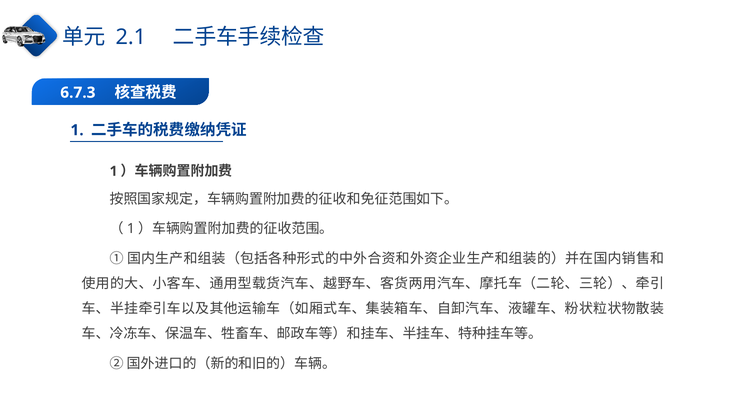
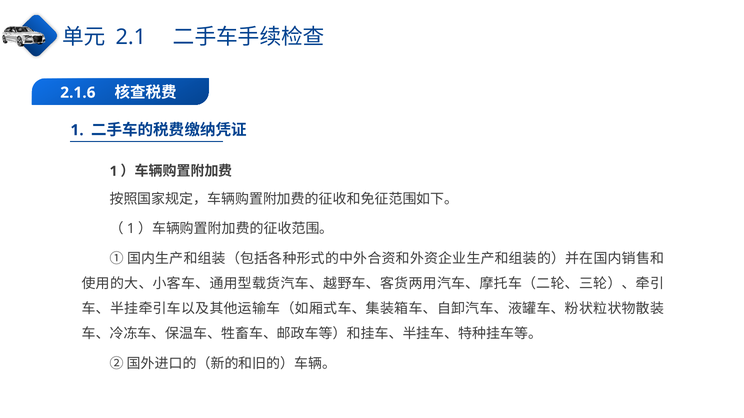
6.7.3: 6.7.3 -> 2.1.6 (78, 93)
